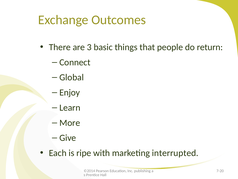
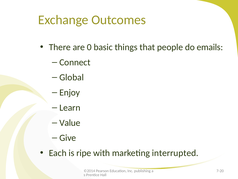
3: 3 -> 0 (89, 47)
return: return -> emails (210, 47)
More: More -> Value (70, 122)
